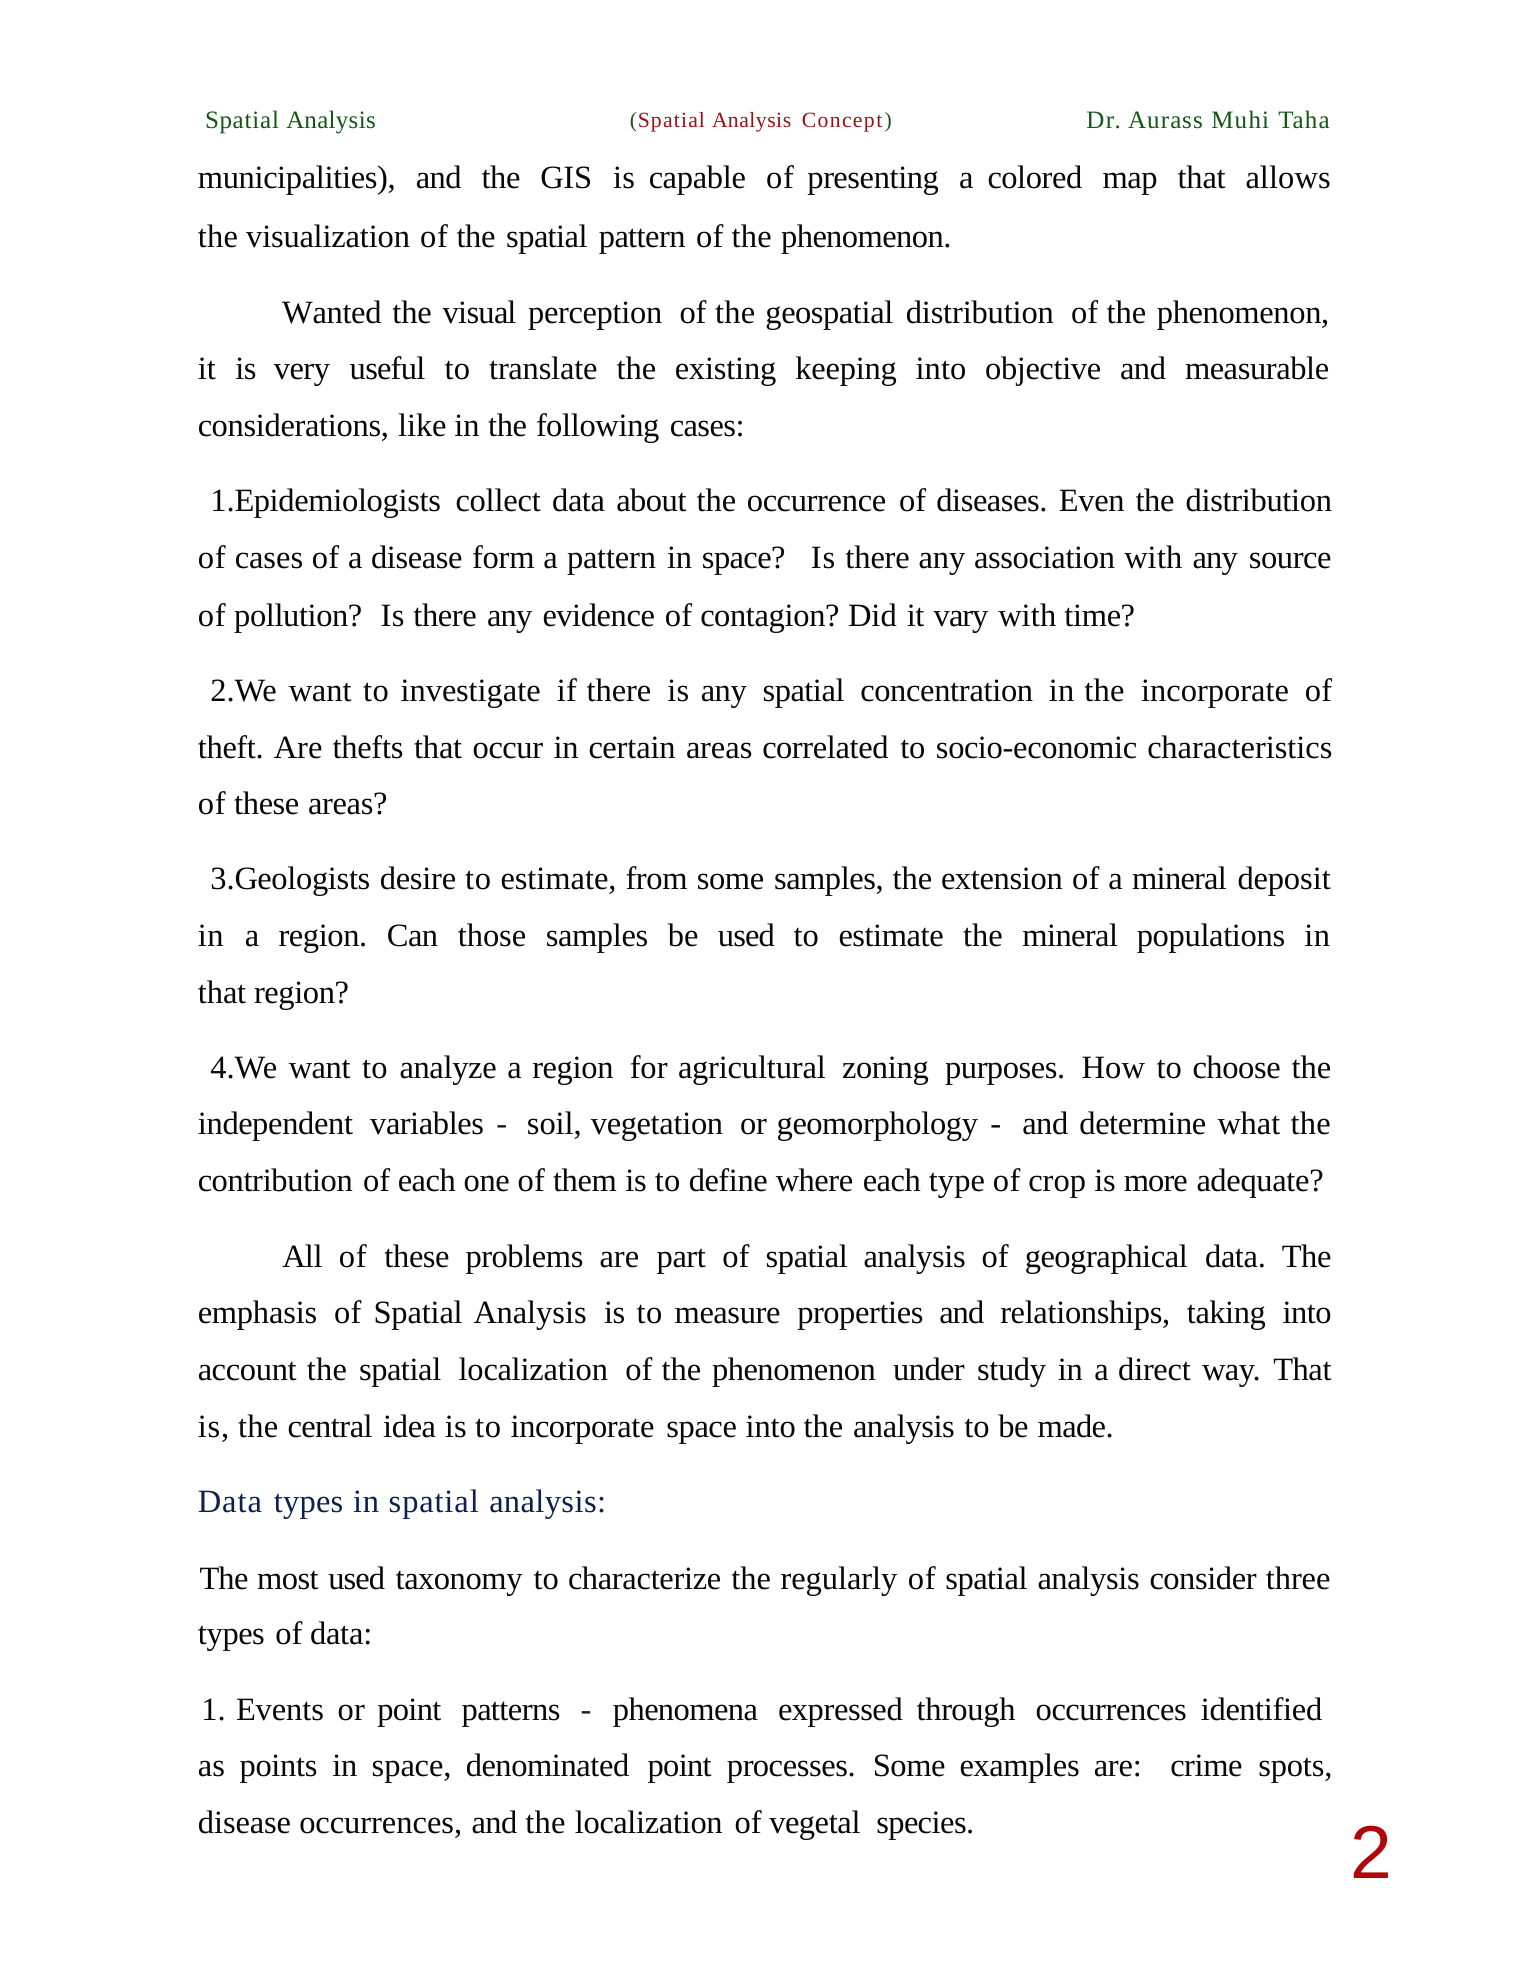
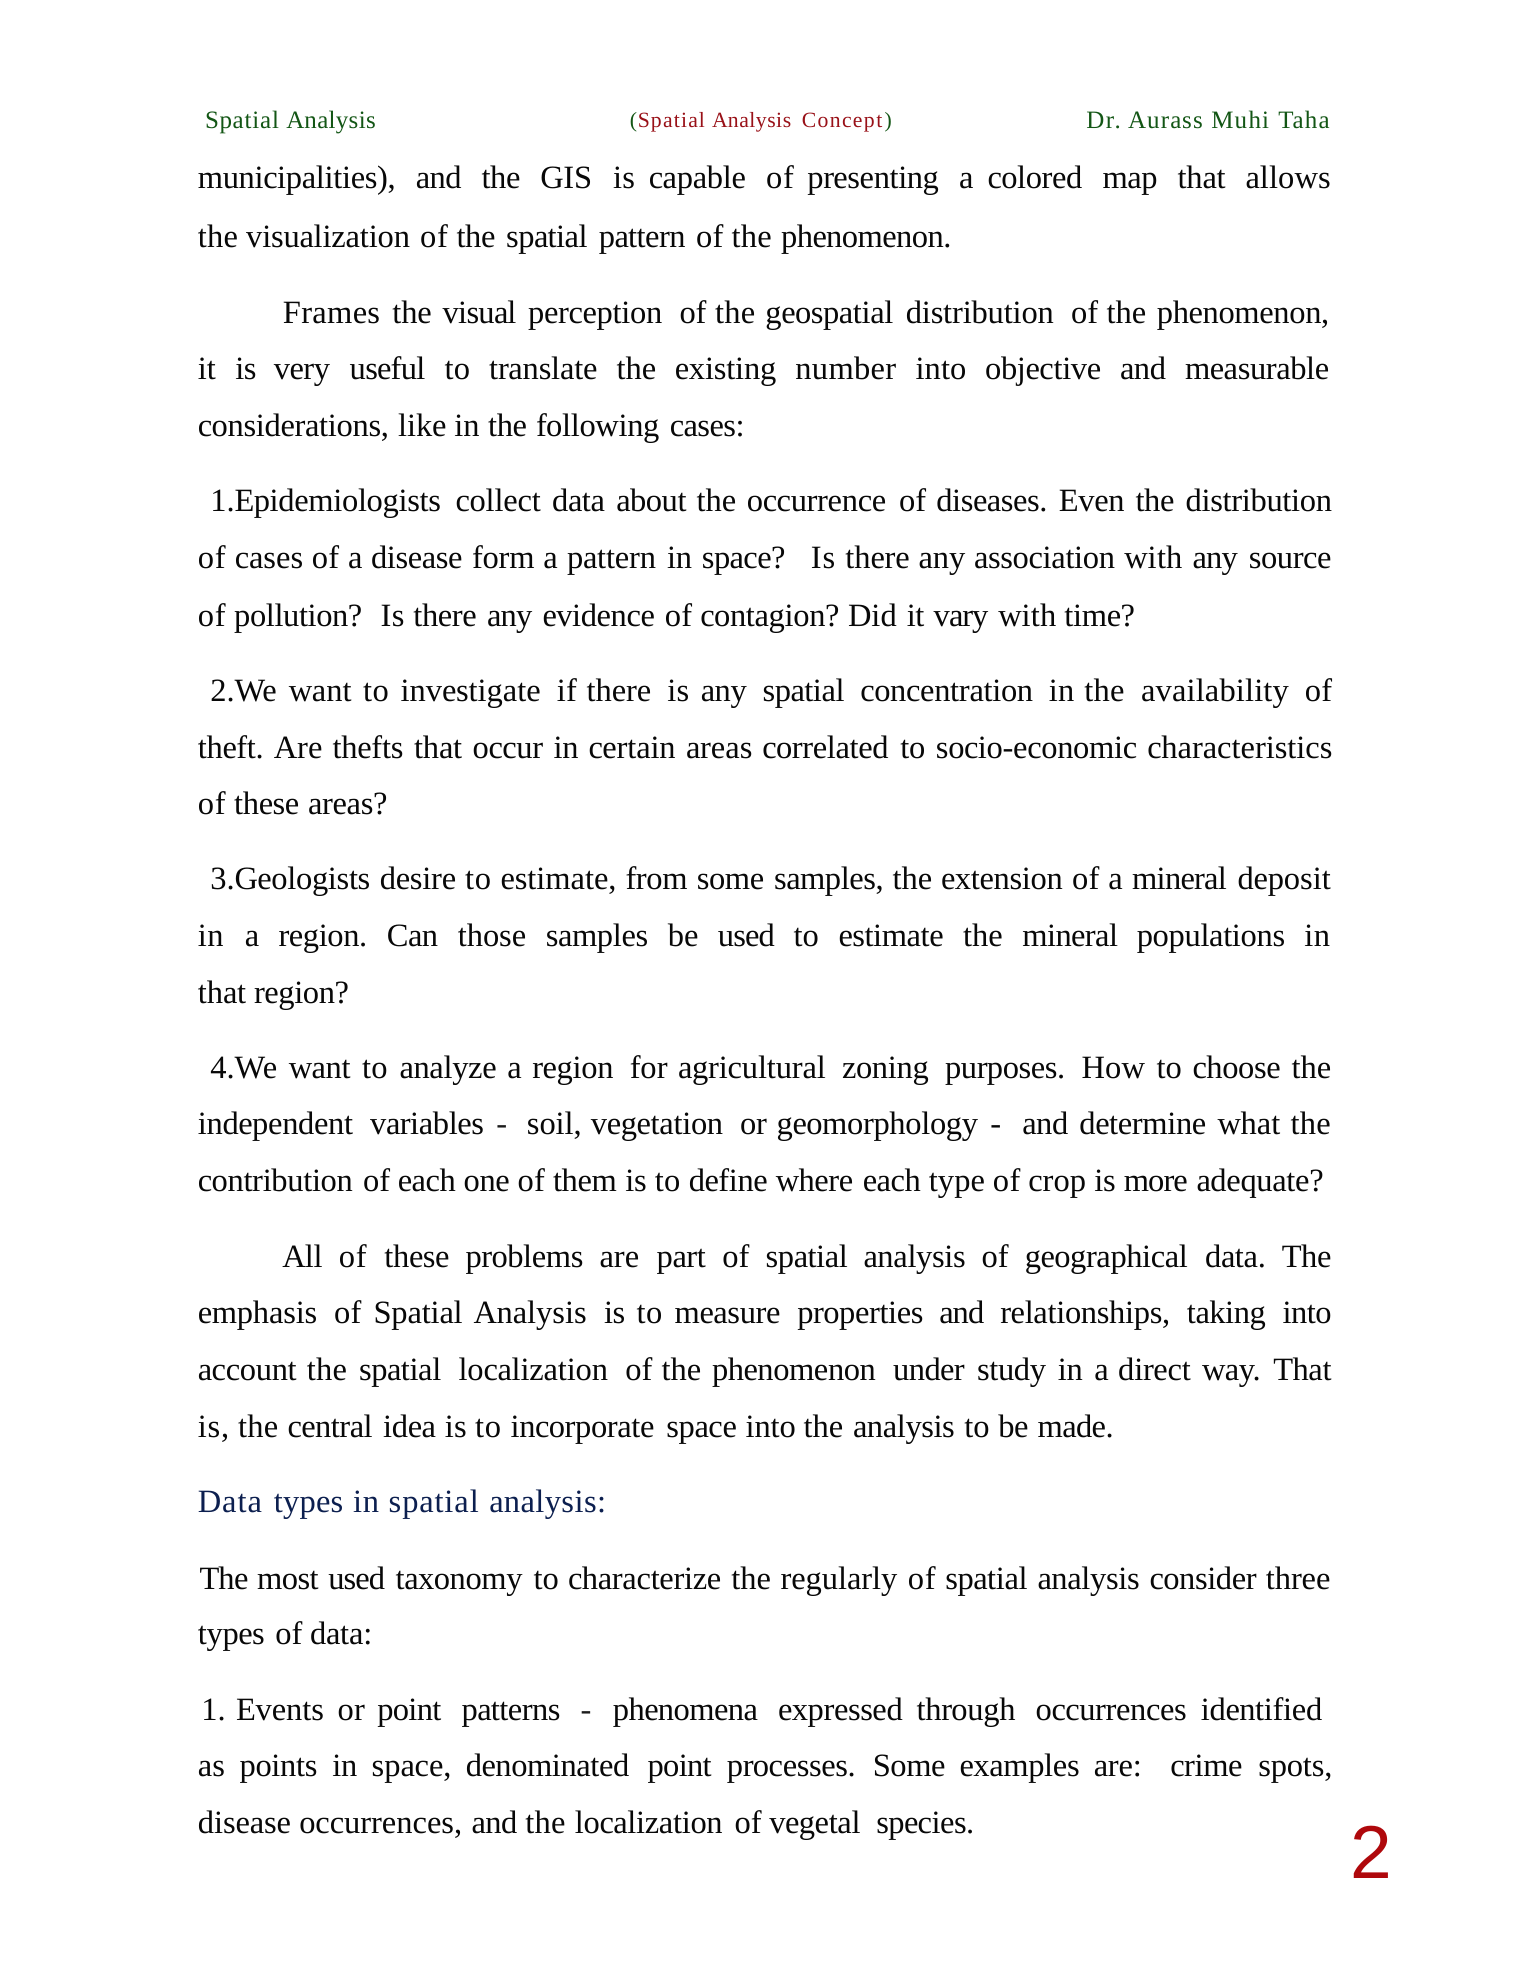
Wanted: Wanted -> Frames (332, 312)
keeping: keeping -> number (846, 369)
the incorporate: incorporate -> availability (1215, 691)
